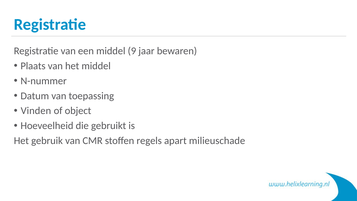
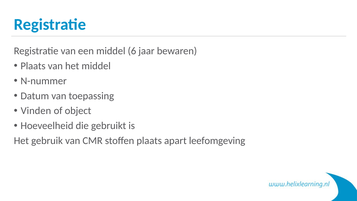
9: 9 -> 6 (132, 51)
stoffen regels: regels -> plaats (149, 141)
milieuschade: milieuschade -> leefomgeving (217, 141)
